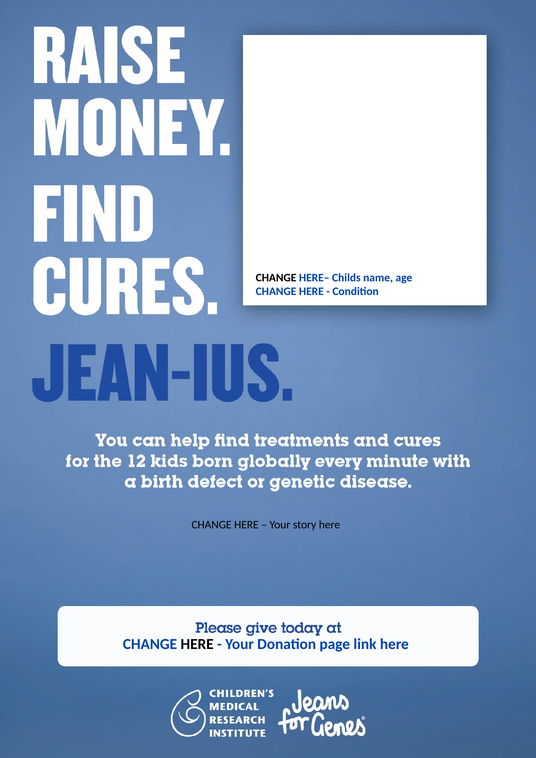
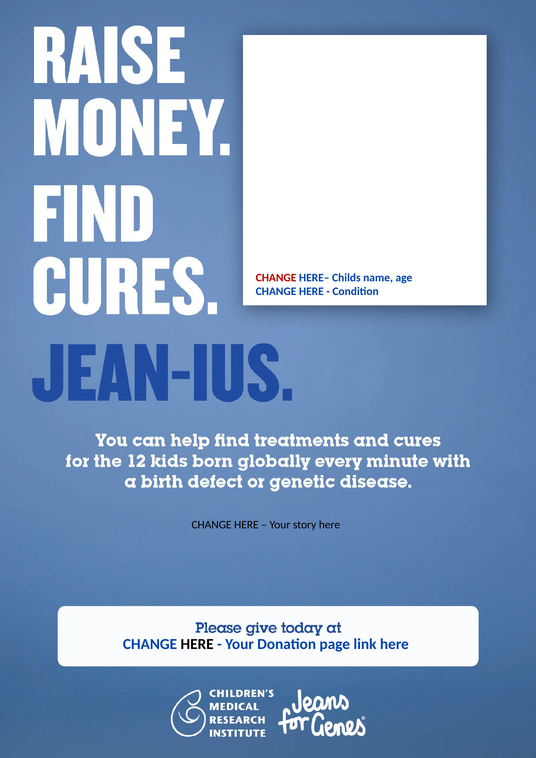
CHANGE colour: black -> red (276, 278)
